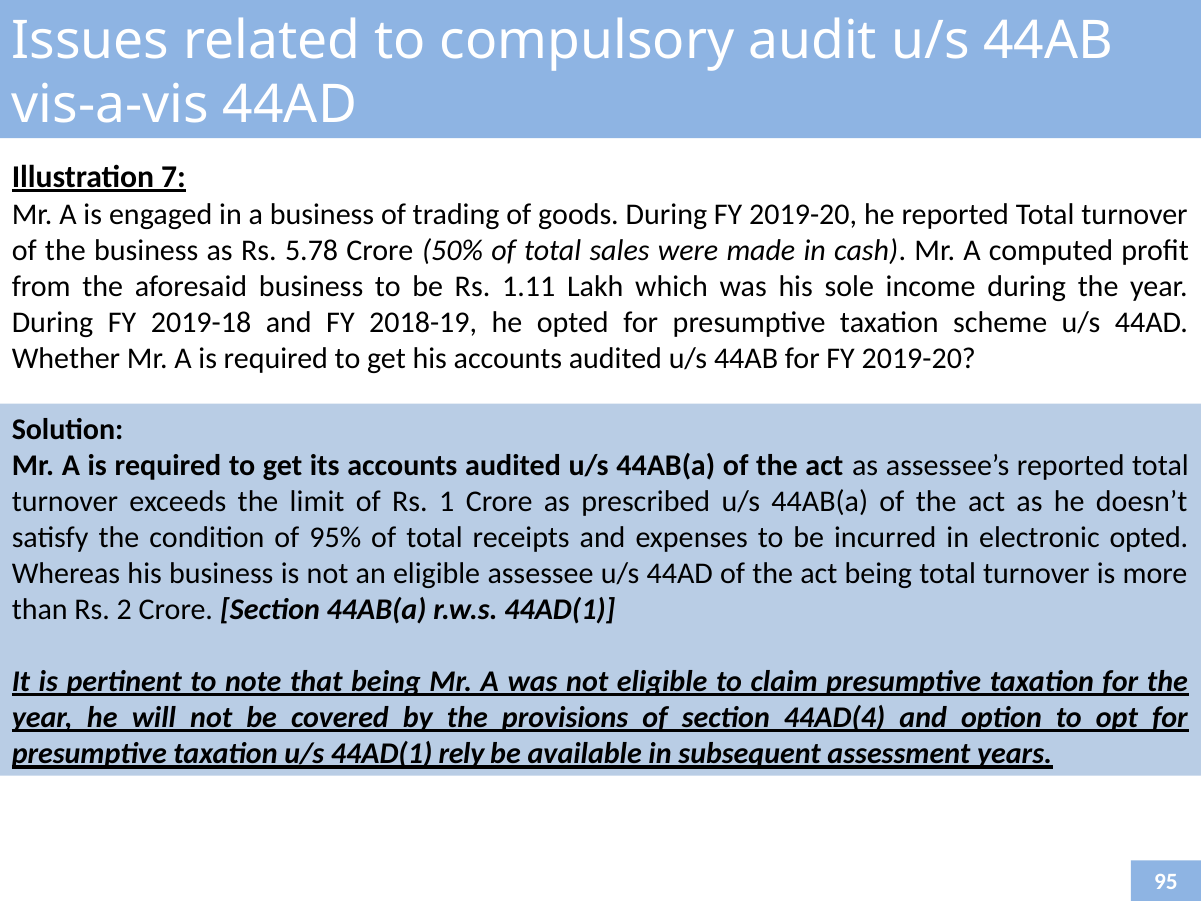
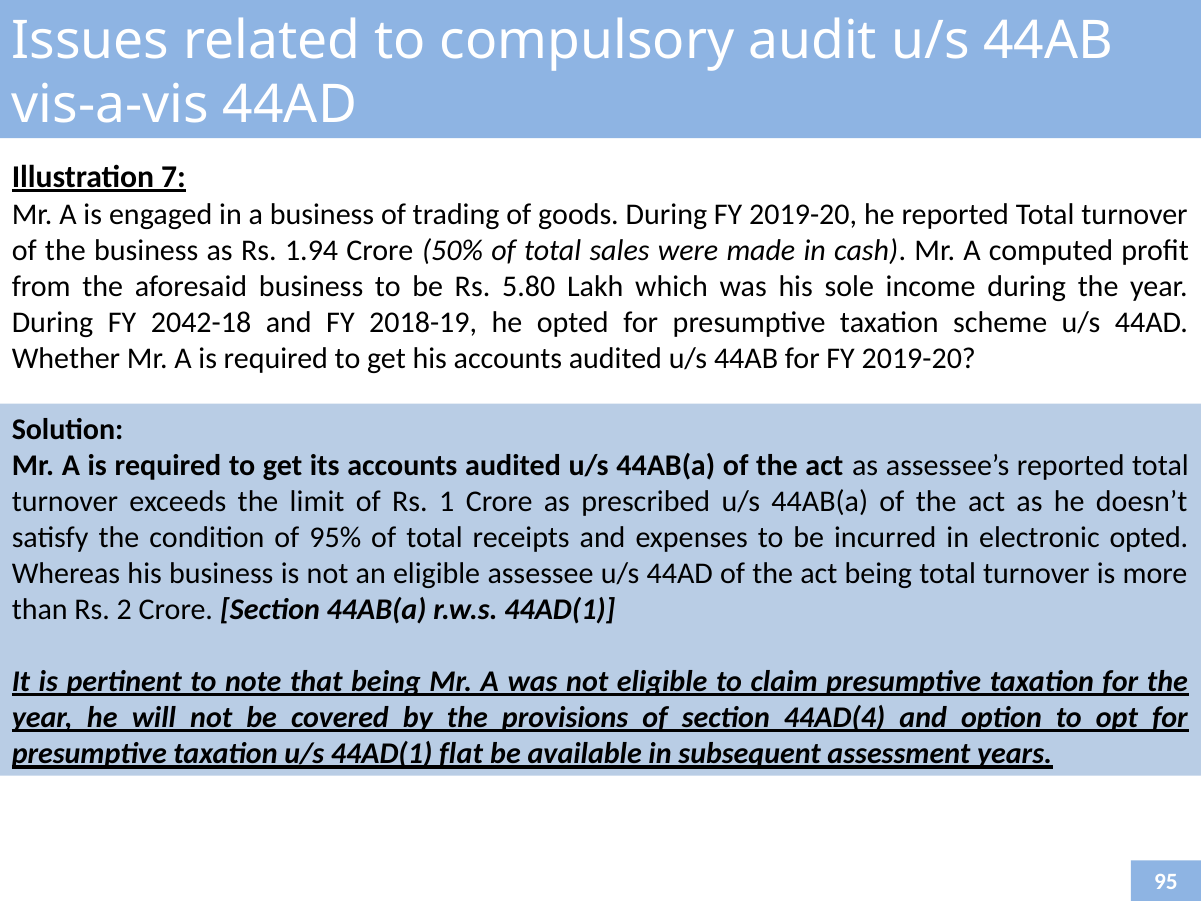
5.78: 5.78 -> 1.94 (312, 250)
1.11: 1.11 -> 5.80 (529, 286)
2019-18: 2019-18 -> 2042-18 (201, 322)
rely: rely -> flat (461, 754)
